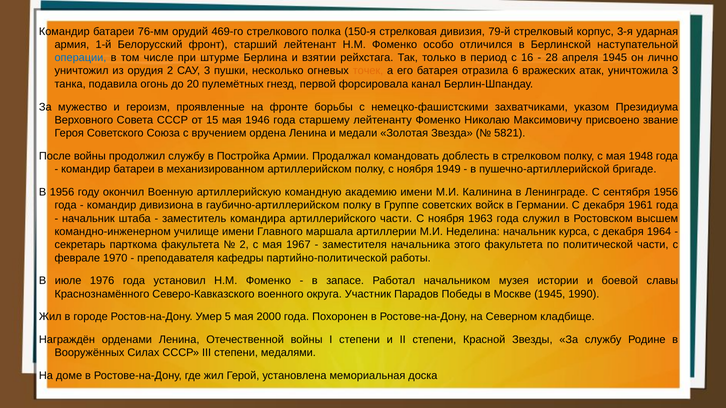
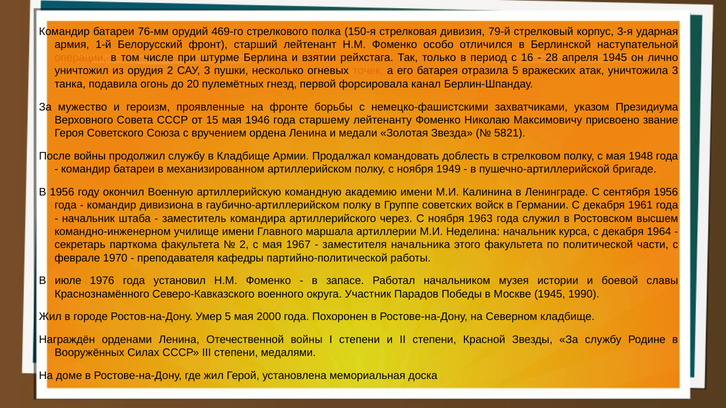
операции colour: blue -> orange (80, 58)
отразила 6: 6 -> 5 (515, 71)
в Постройка: Постройка -> Кладбище (243, 156)
артиллерийского части: части -> через (396, 219)
